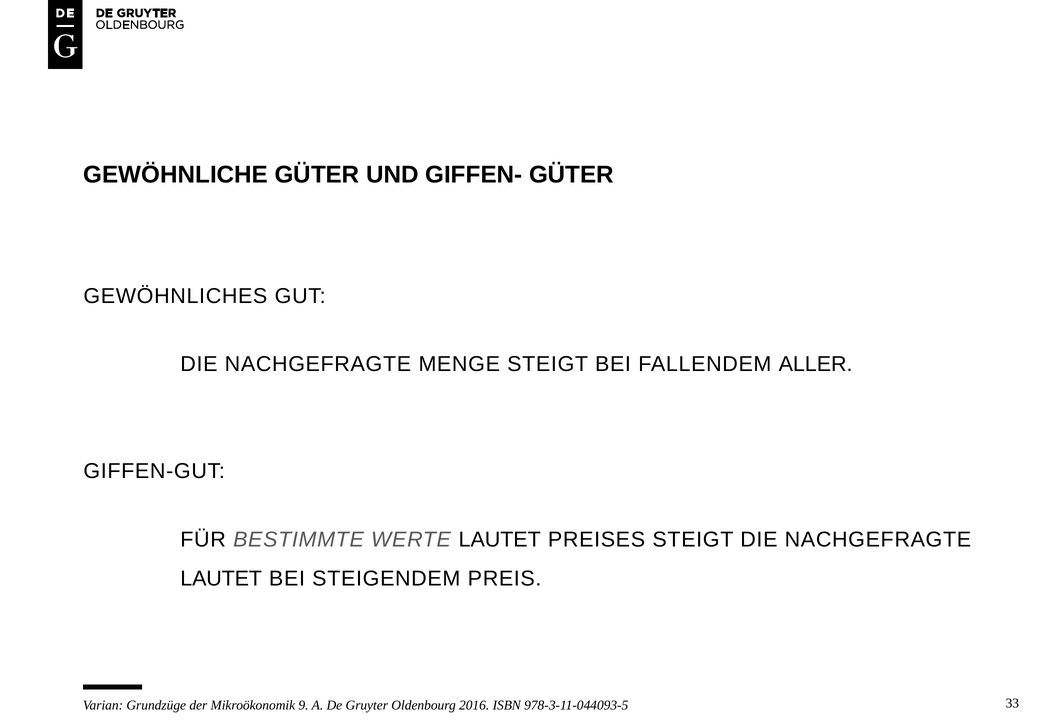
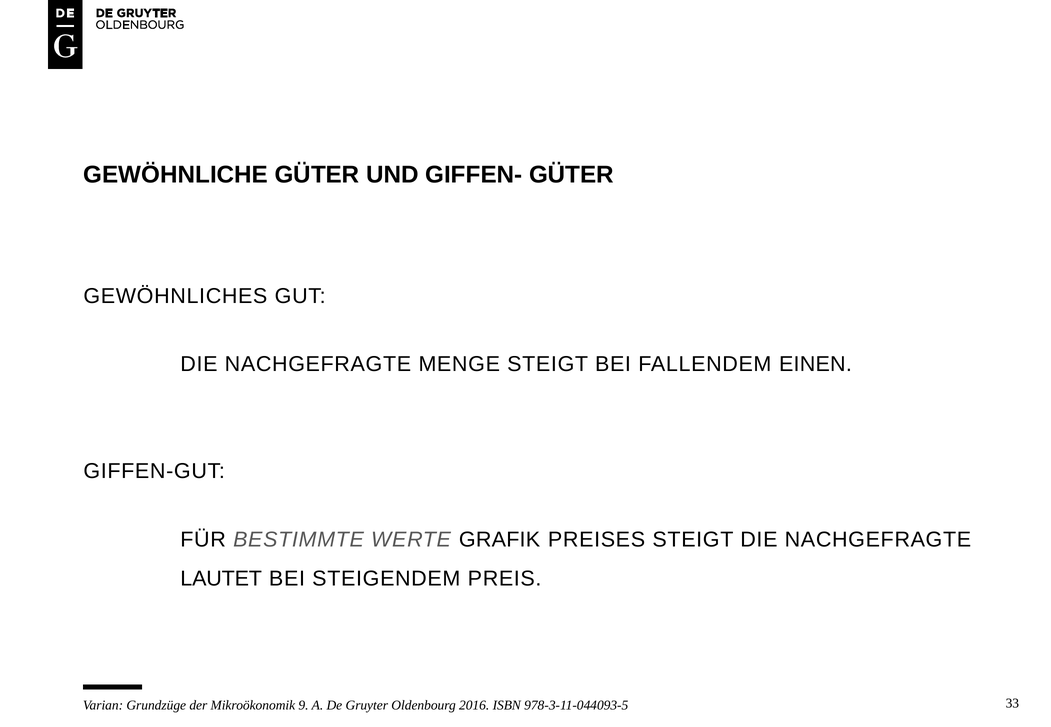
ALLER: ALLER -> EINEN (815, 365)
WERTE LAUTET: LAUTET -> GRAFIK (500, 540)
